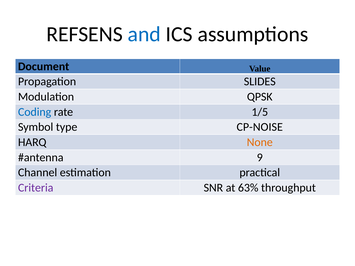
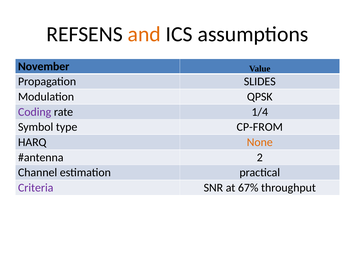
and colour: blue -> orange (144, 34)
Document: Document -> November (44, 66)
Coding colour: blue -> purple (35, 112)
1/5: 1/5 -> 1/4 (260, 112)
CP-NOISE: CP-NOISE -> CP-FROM (260, 127)
9: 9 -> 2 (260, 158)
63%: 63% -> 67% (248, 188)
